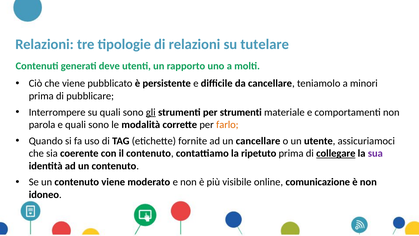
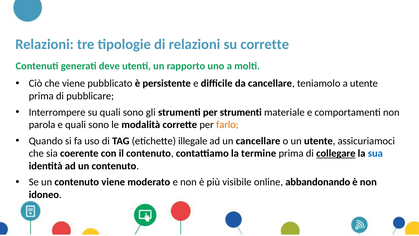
su tutelare: tutelare -> corrette (265, 44)
a minori: minori -> utente (364, 83)
gli underline: present -> none (151, 112)
fornite: fornite -> illegale (193, 141)
ripetuto: ripetuto -> termine (259, 153)
sua colour: purple -> blue (375, 153)
comunicazione: comunicazione -> abbandonando (318, 182)
